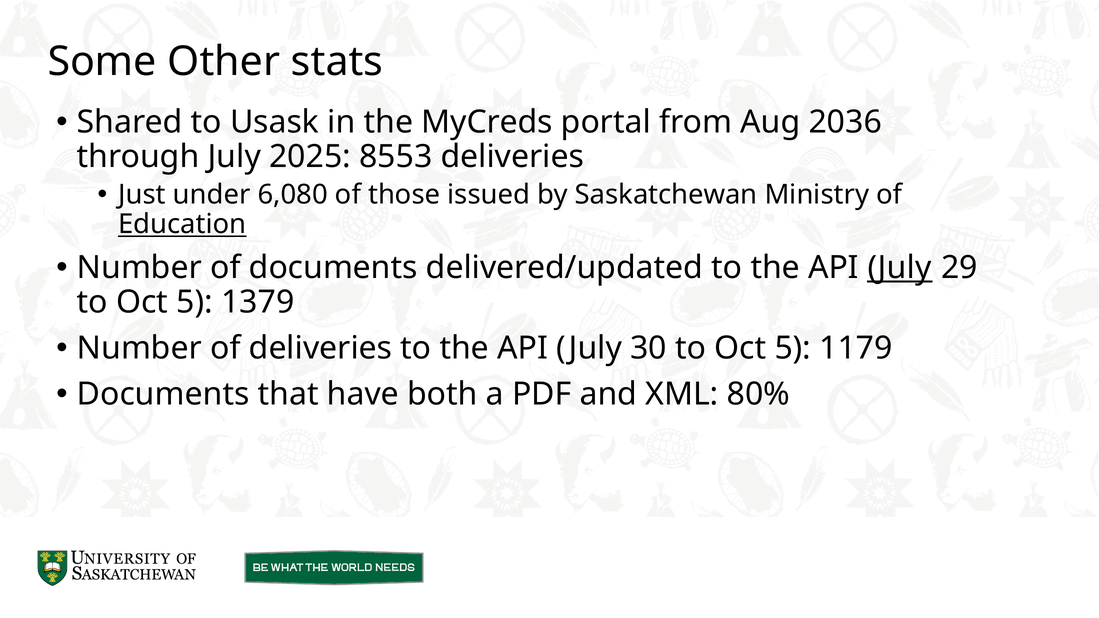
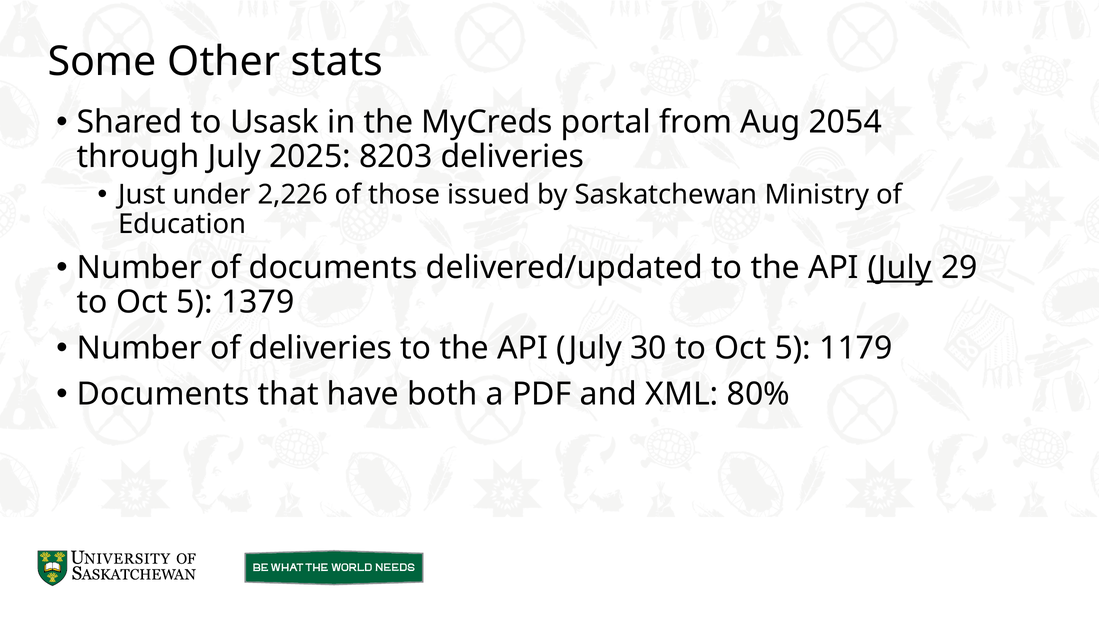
2036: 2036 -> 2054 (845, 122)
8553: 8553 -> 8203 (396, 157)
6,080: 6,080 -> 2,226 (293, 195)
Education underline: present -> none (182, 224)
